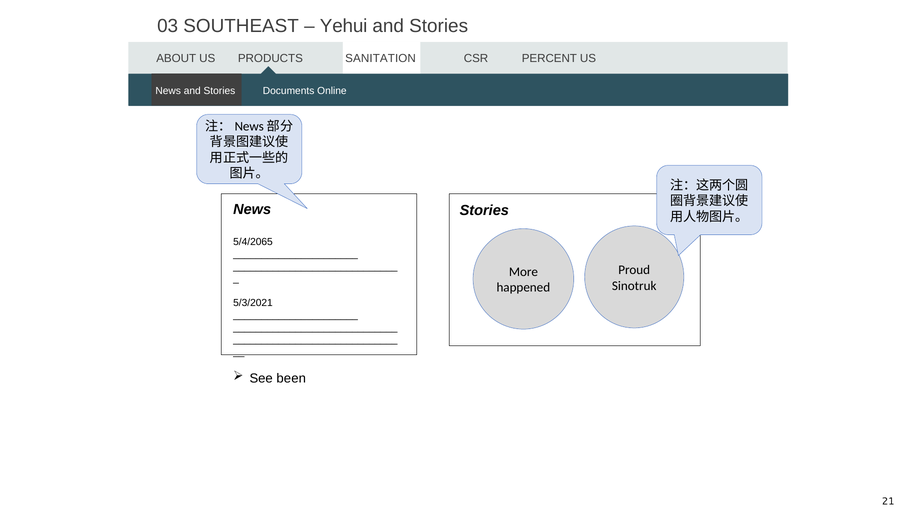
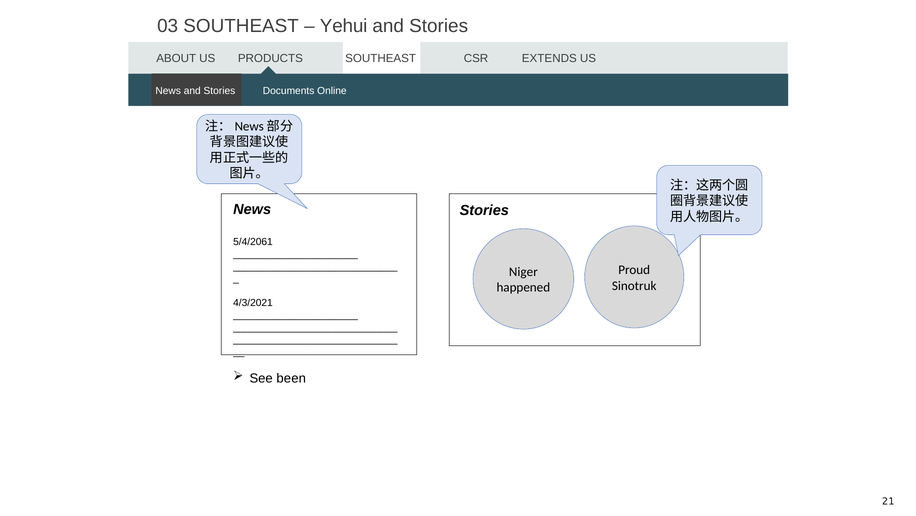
SANITATION: SANITATION -> SOUTHEAST (381, 59)
PERCENT: PERCENT -> EXTENDS (549, 59)
5/4/2065: 5/4/2065 -> 5/4/2061 (253, 241)
More: More -> Niger (523, 272)
5/3/2021: 5/3/2021 -> 4/3/2021 (253, 302)
